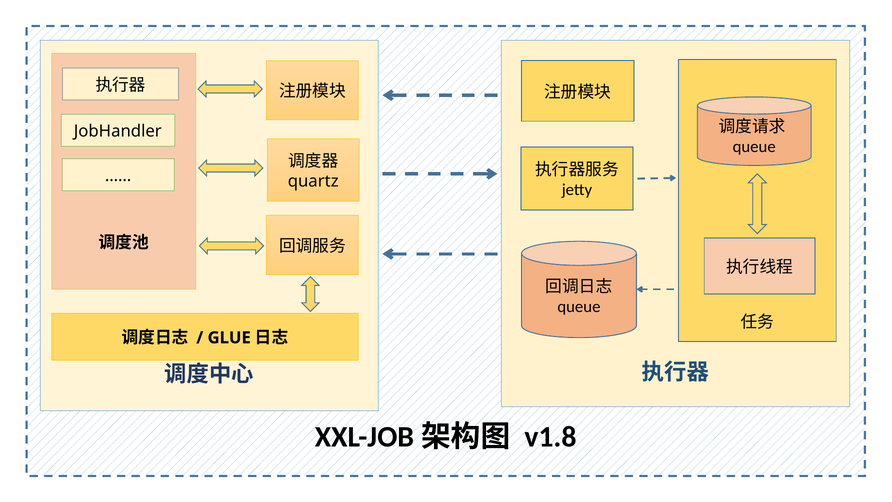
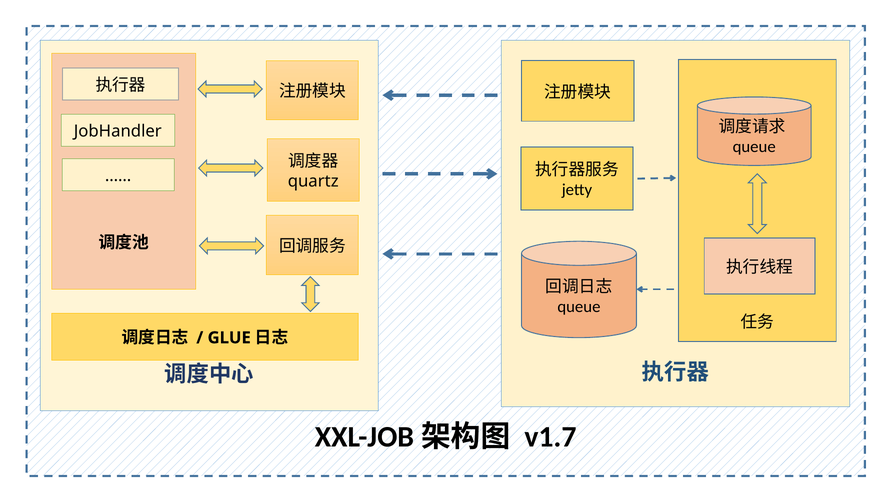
v1.8: v1.8 -> v1.7 (550, 437)
